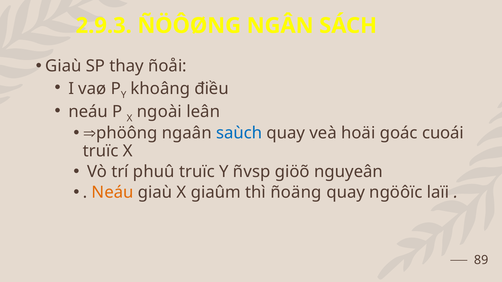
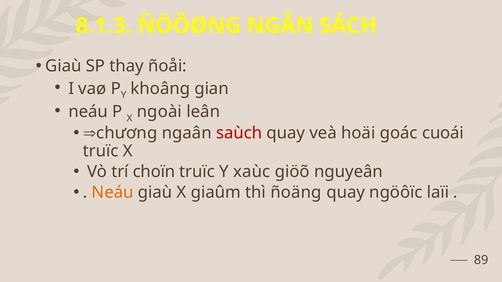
2.9.3: 2.9.3 -> 8.1.3 (104, 26)
điều: điều -> gian (212, 89)
phöông: phöông -> chương (127, 133)
saùch colour: blue -> red (239, 133)
phuû: phuû -> choïn (154, 172)
ñvsp: ñvsp -> xaùc (252, 172)
